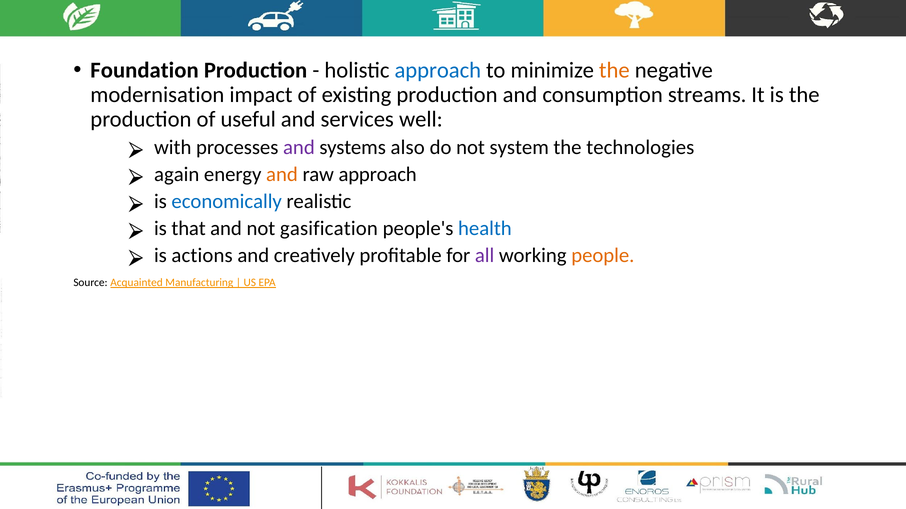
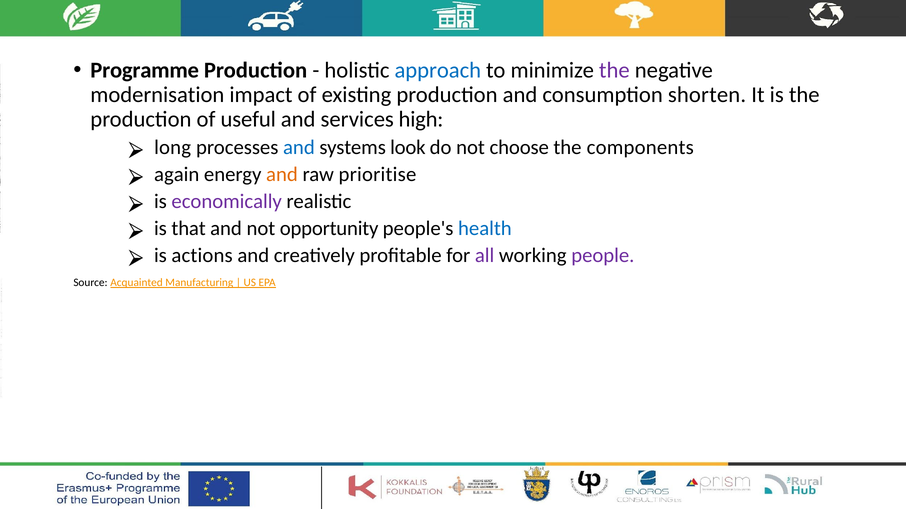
Foundation: Foundation -> Programme (145, 70)
the colour: orange -> purple (614, 70)
streams: streams -> shorten (707, 95)
well: well -> high (421, 119)
with: with -> long (173, 147)
and colour: purple -> blue (299, 147)
also: also -> look (408, 147)
system: system -> choose (519, 147)
technologies: technologies -> components (640, 147)
raw approach: approach -> prioritise (377, 175)
economically colour: blue -> purple (227, 202)
gasification: gasification -> opportunity (329, 229)
people colour: orange -> purple (603, 256)
